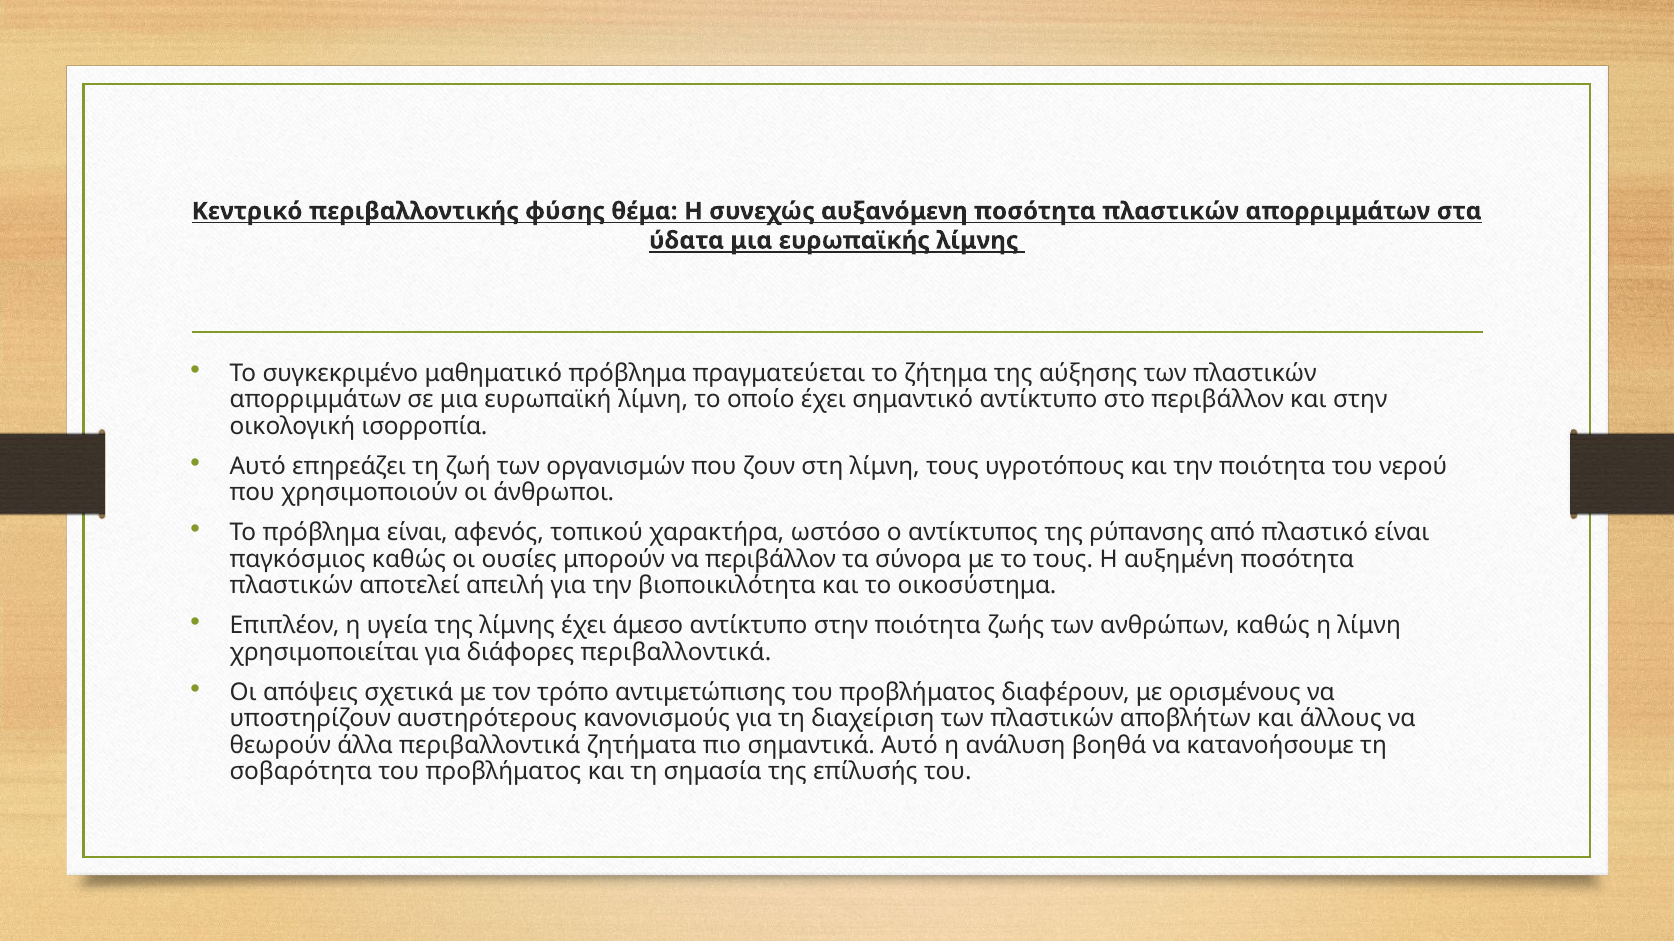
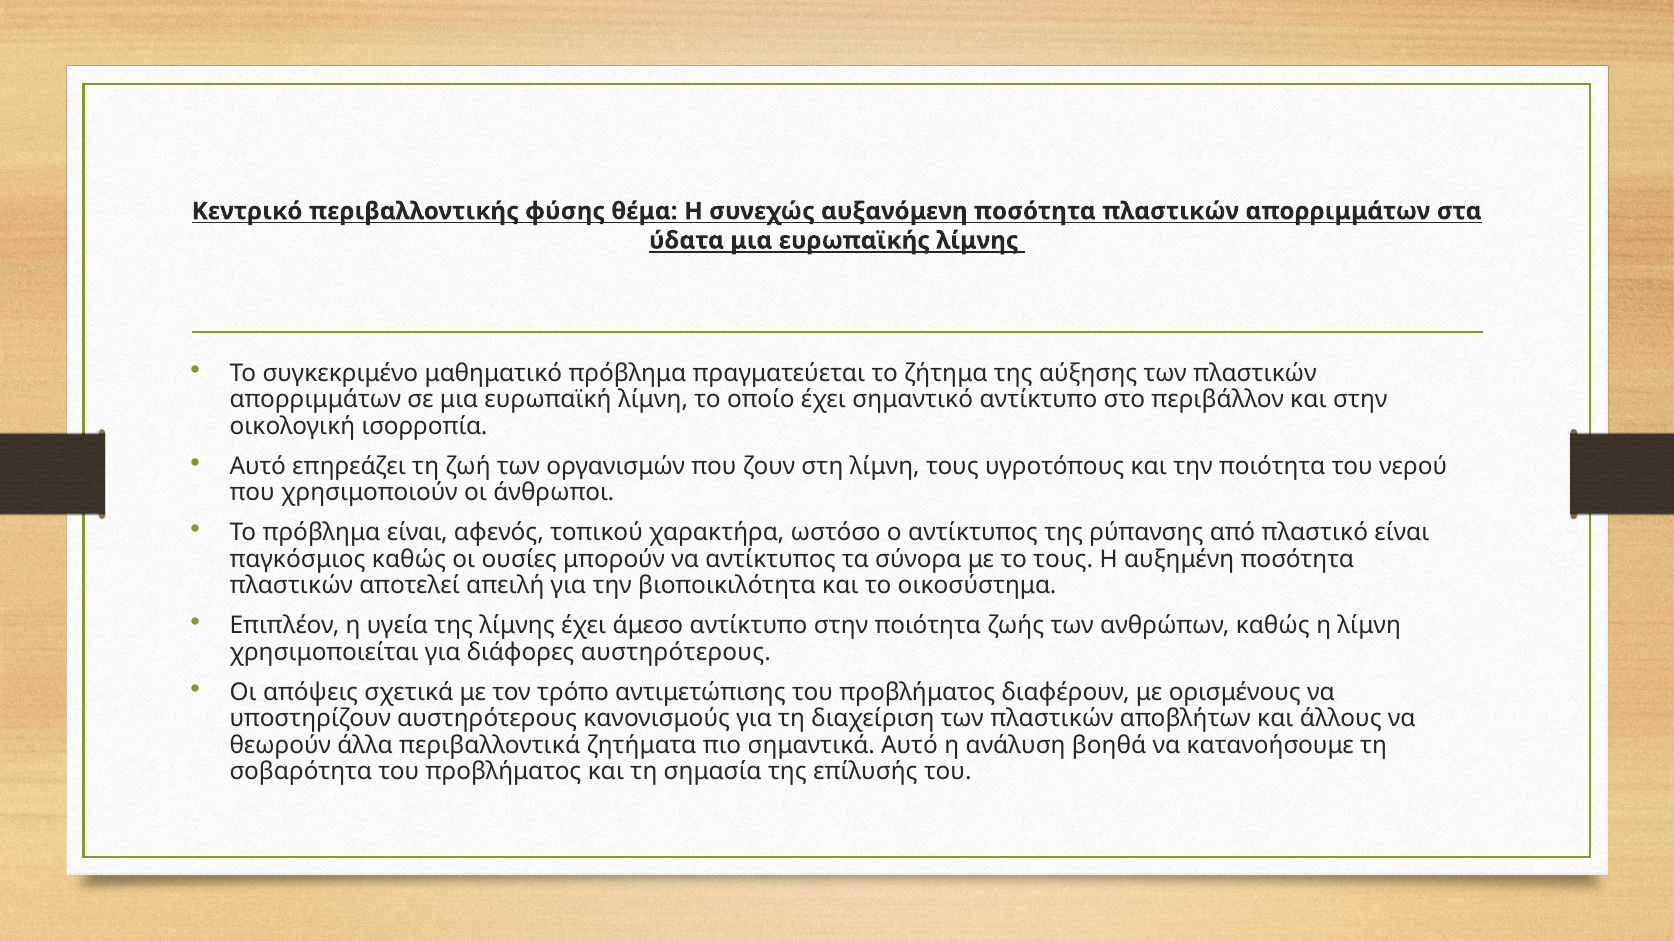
να περιβάλλον: περιβάλλον -> αντίκτυπος (771, 560)
διάφορες περιβαλλοντικά: περιβαλλοντικά -> αυστηρότερους (676, 653)
